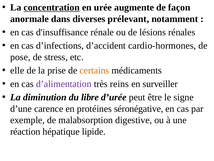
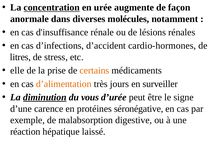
prélevant: prélevant -> molécules (128, 19)
pose: pose -> litres (20, 57)
d’alimentation colour: purple -> orange (64, 84)
reins: reins -> jours (119, 84)
diminution underline: none -> present (45, 97)
libre: libre -> vous (90, 97)
lipide: lipide -> laissé (94, 131)
